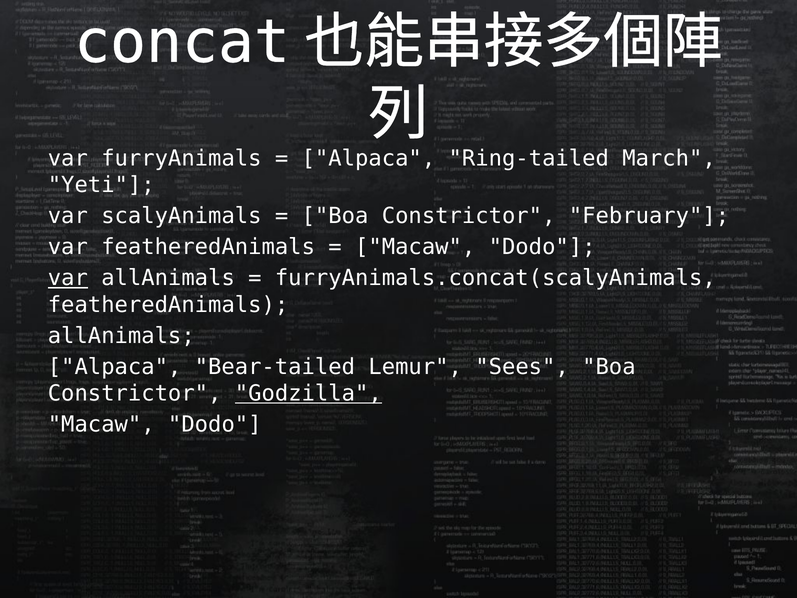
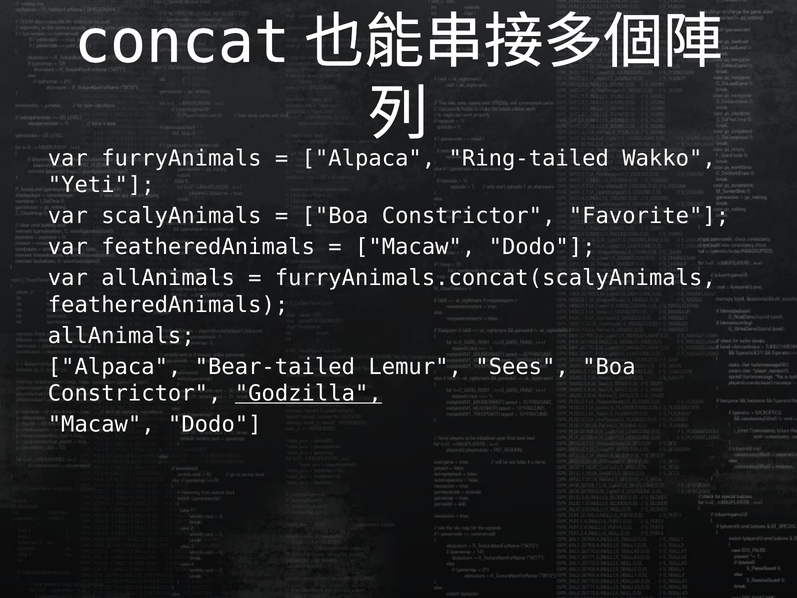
March: March -> Wakko (669, 158)
February: February -> Favorite (649, 216)
var underline: present -> none (68, 278)
